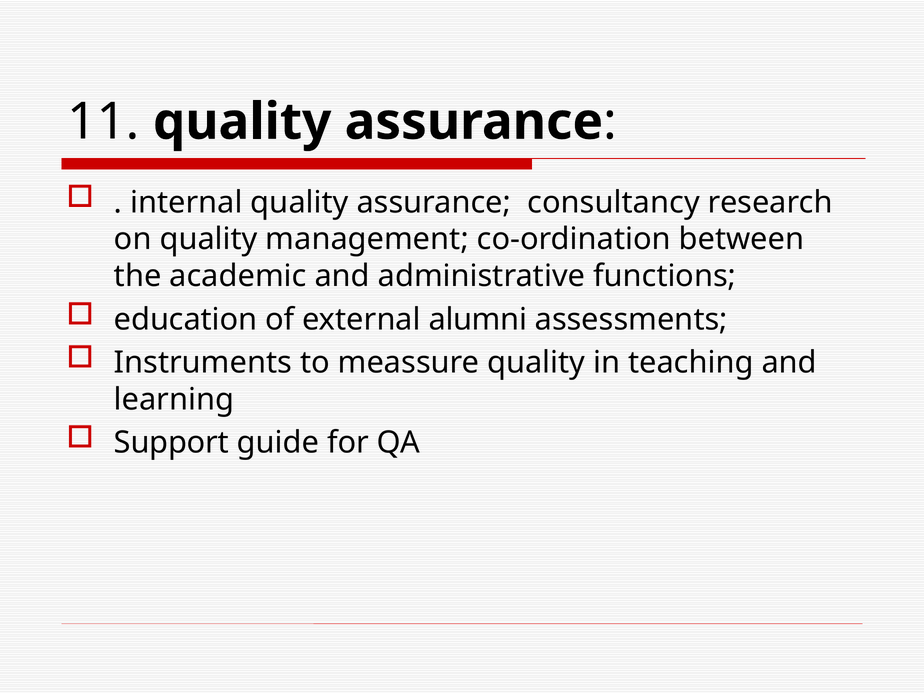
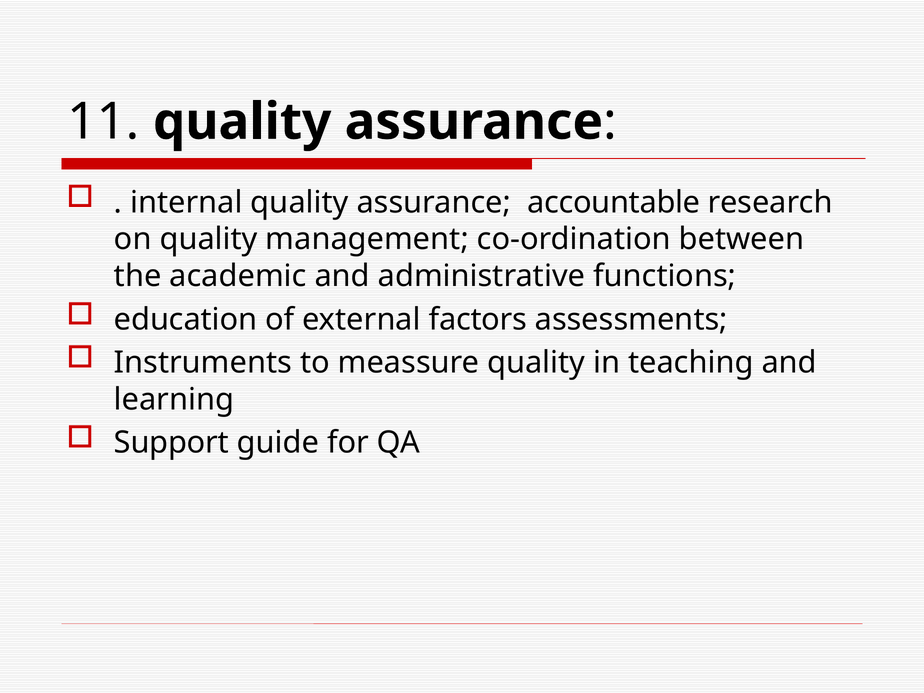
consultancy: consultancy -> accountable (614, 202)
alumni: alumni -> factors (478, 319)
